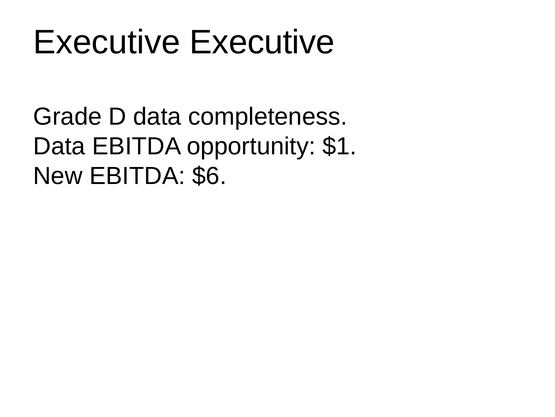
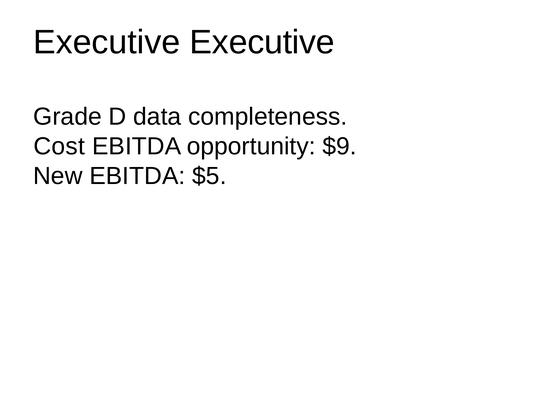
Data: Data -> Cost (59, 146)
$1: $1 -> $9 (340, 146)
$6: $6 -> $5 (209, 176)
